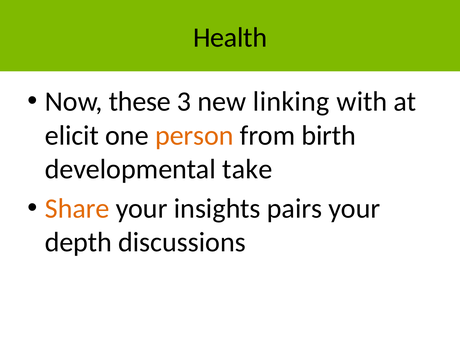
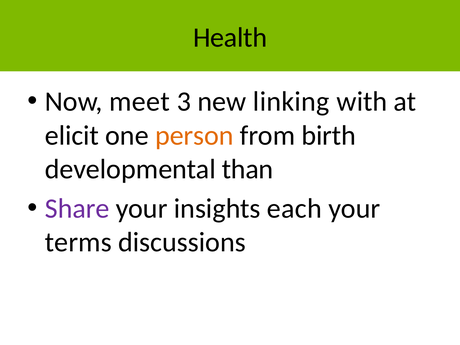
these: these -> meet (139, 102)
take: take -> than (248, 169)
Share colour: orange -> purple (77, 209)
pairs: pairs -> each (294, 209)
depth: depth -> terms (78, 242)
